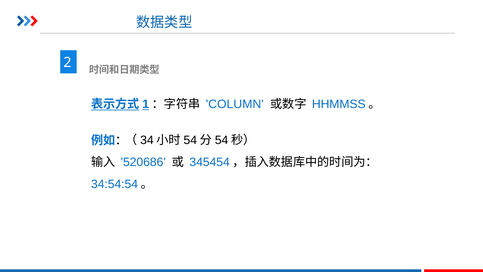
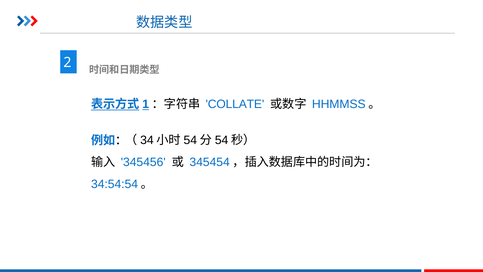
COLUMN: COLUMN -> COLLATE (235, 104)
520686: 520686 -> 345456 (143, 162)
